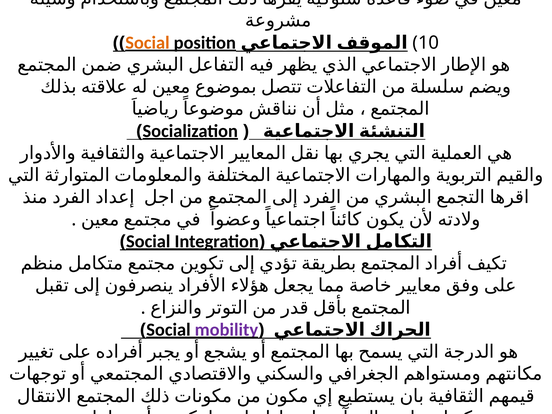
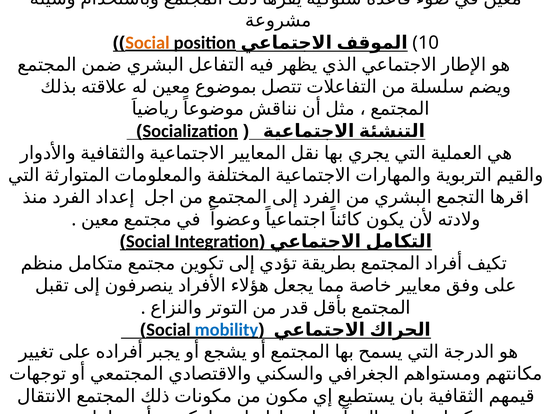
mobility colour: purple -> blue (226, 330)
